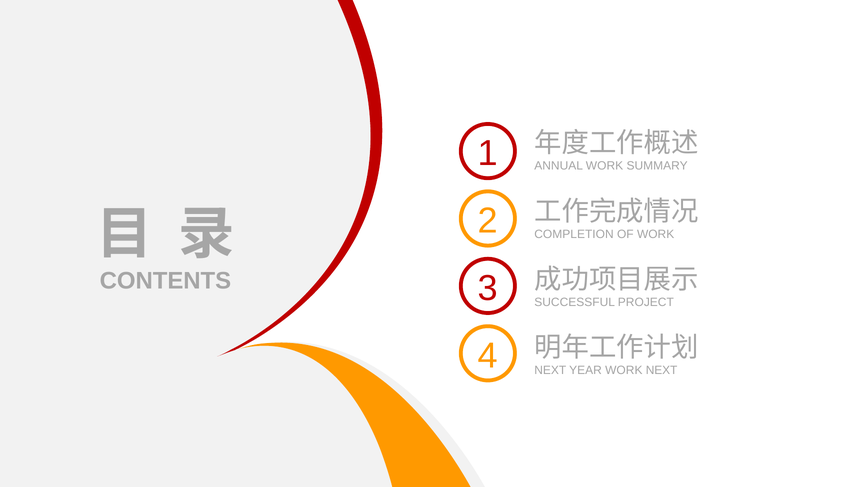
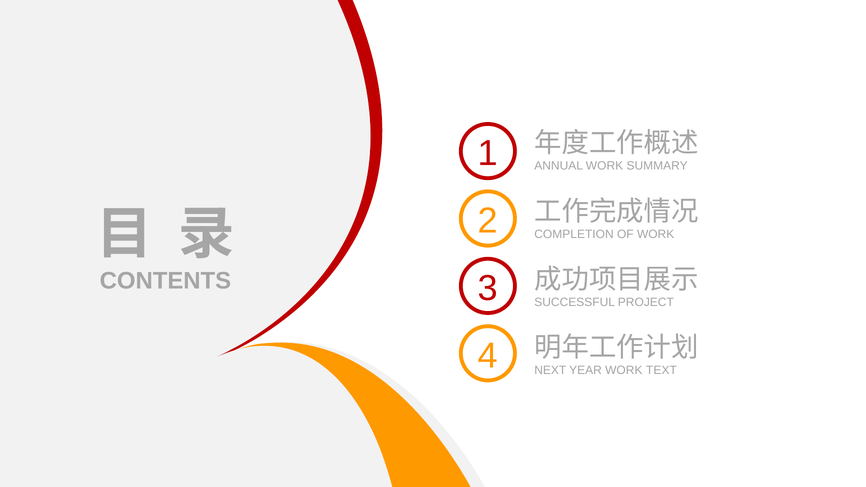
WORK NEXT: NEXT -> TEXT (661, 371)
